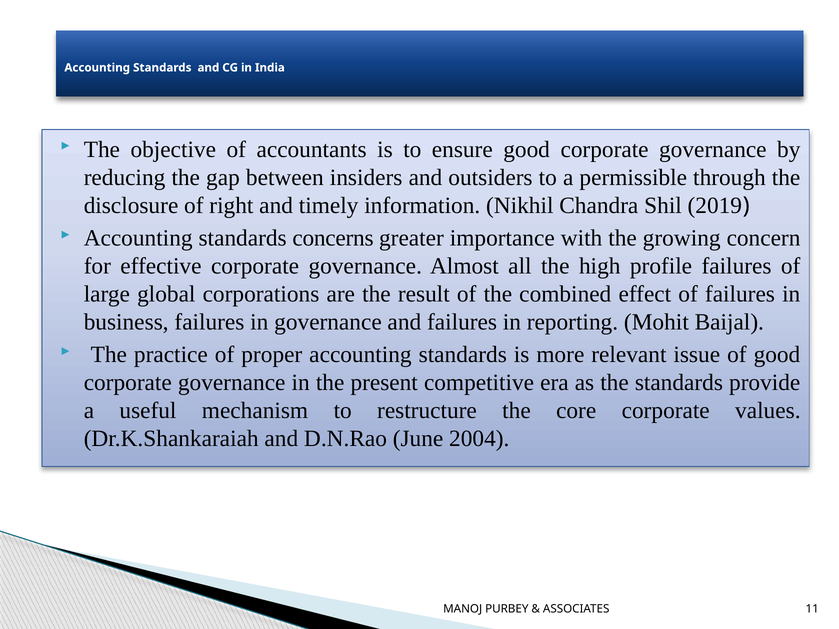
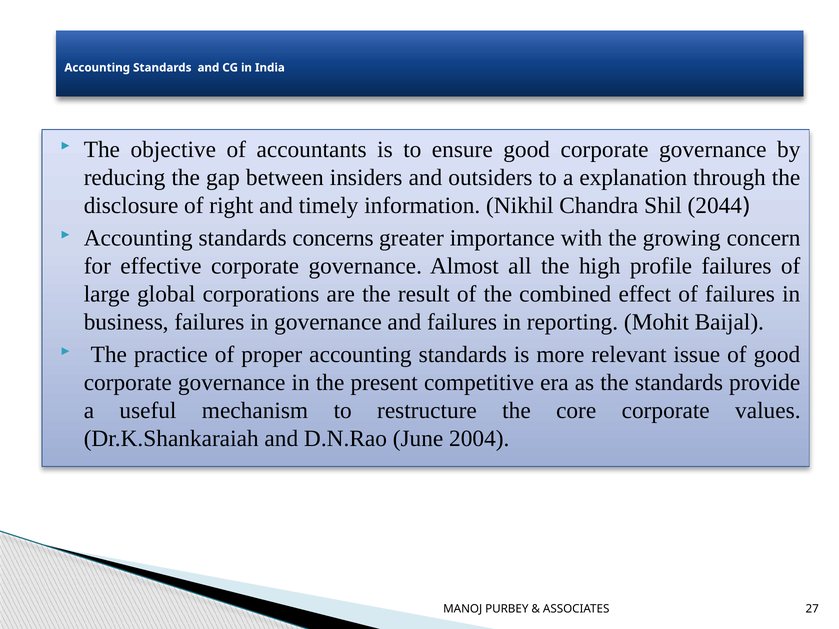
permissible: permissible -> explanation (633, 177)
2019: 2019 -> 2044 (715, 205)
11: 11 -> 27 (812, 609)
